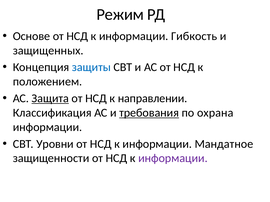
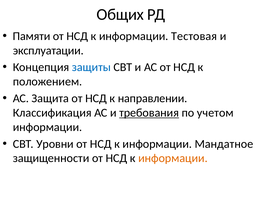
Режим: Режим -> Общих (120, 15)
Основе: Основе -> Памяти (32, 36)
Гибкость: Гибкость -> Тестовая (194, 36)
защищенных: защищенных -> эксплуатации (48, 51)
Защита underline: present -> none (50, 99)
охрана: охрана -> учетом (215, 113)
информации colour: purple -> orange (173, 159)
